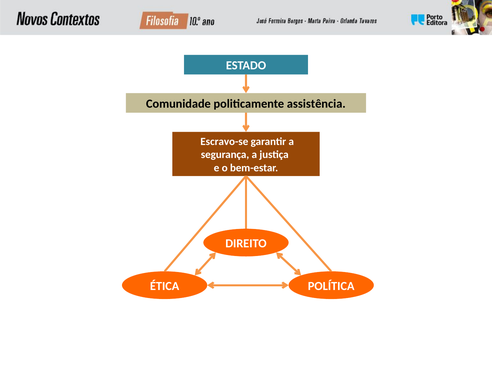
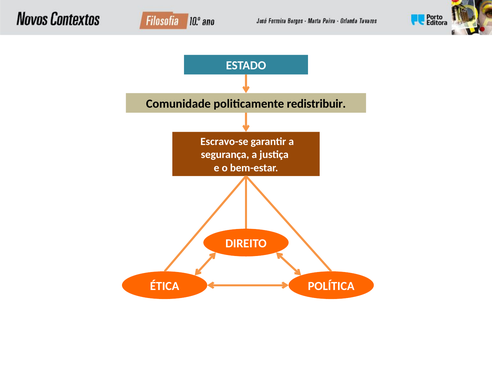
assistência: assistência -> redistribuir (316, 104)
